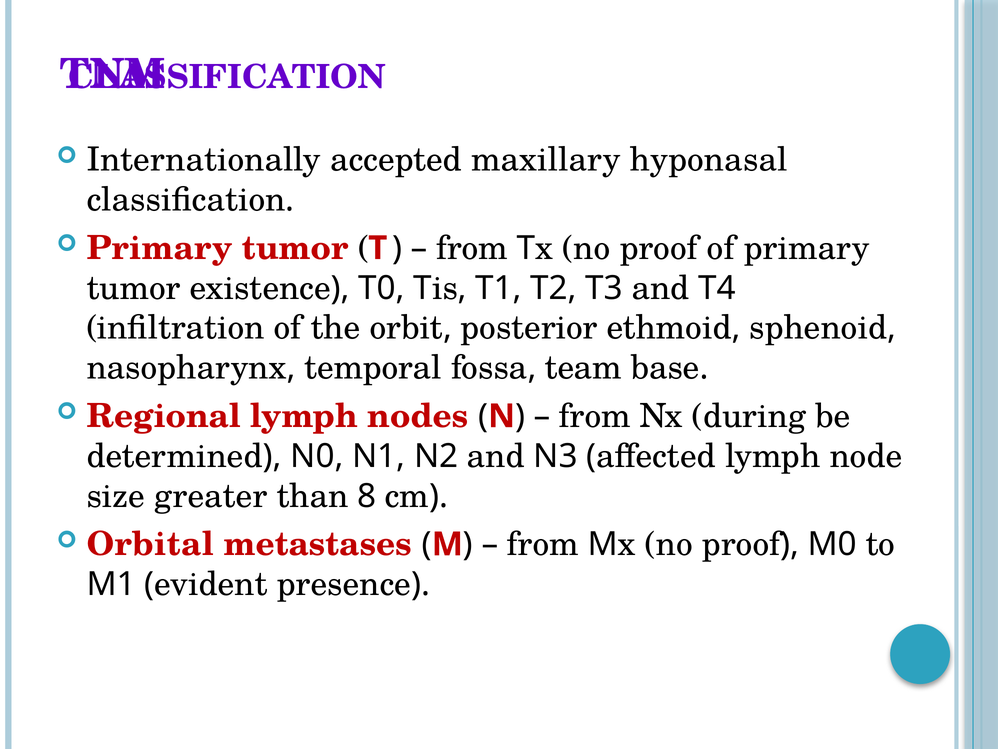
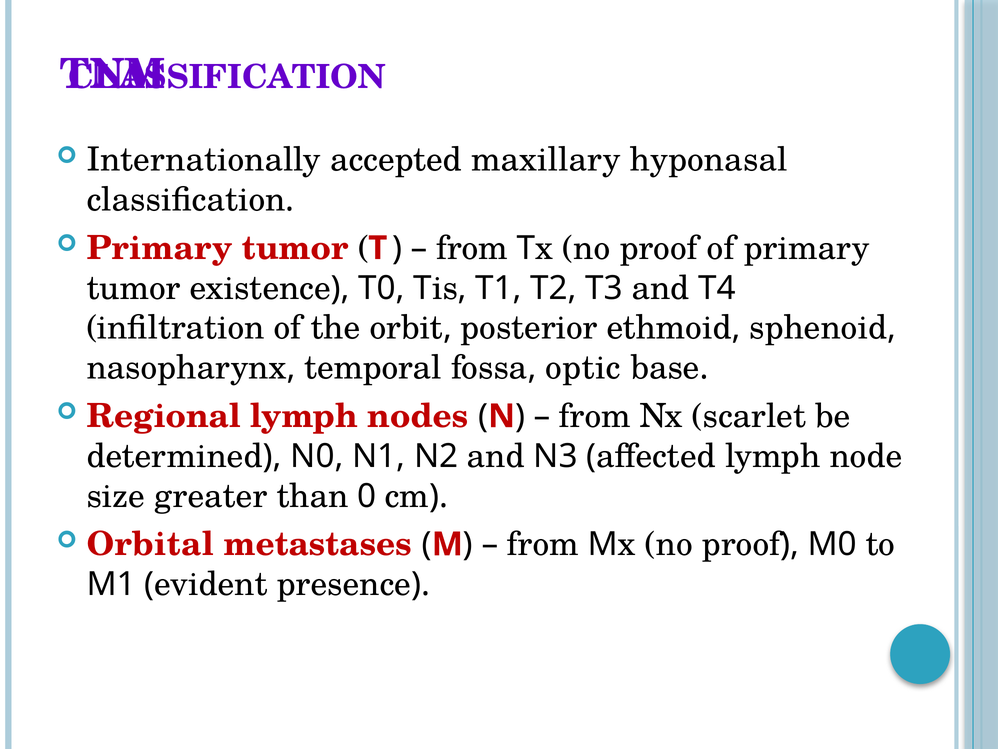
team: team -> optic (583, 368)
during: during -> scarlet (749, 416)
8: 8 -> 0 (367, 496)
